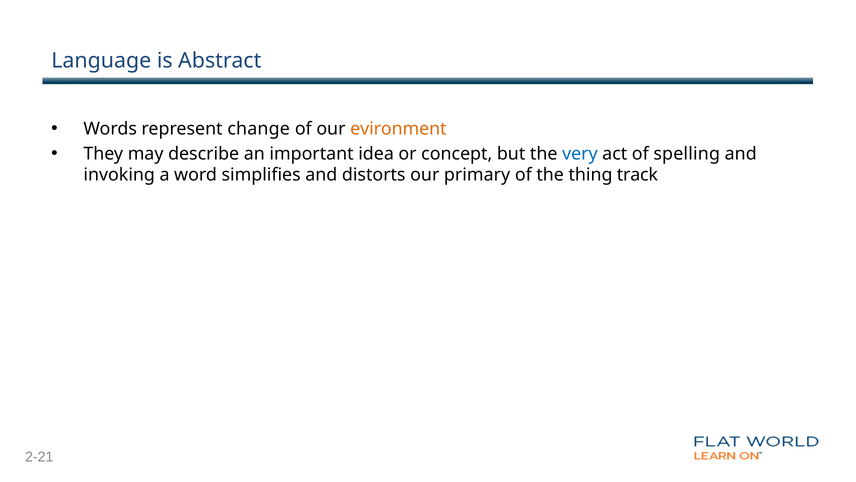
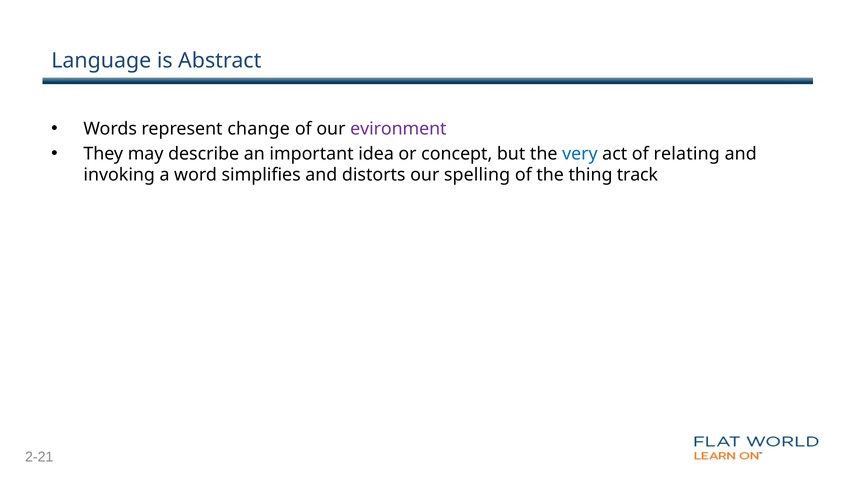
evironment colour: orange -> purple (398, 129)
spelling: spelling -> relating (687, 154)
primary: primary -> spelling (477, 175)
